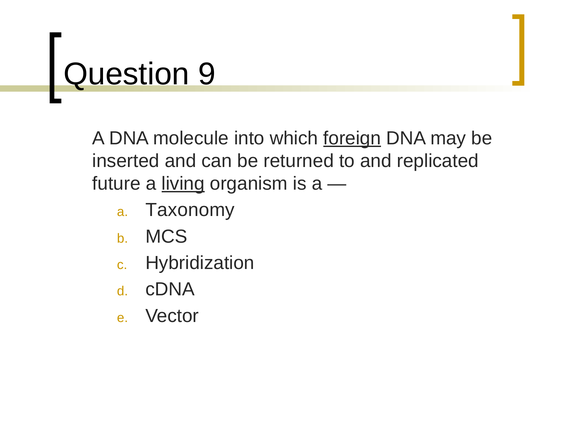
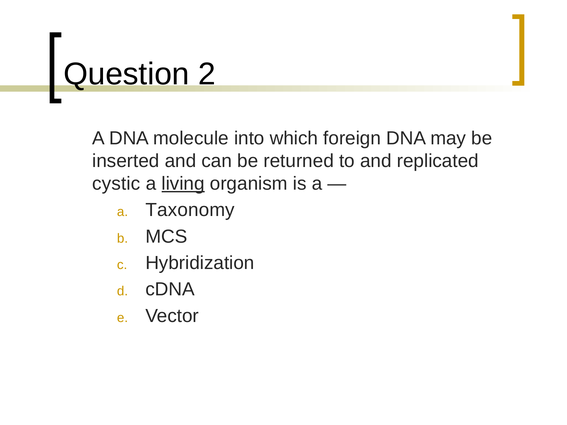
9: 9 -> 2 (207, 74)
foreign underline: present -> none (352, 138)
future: future -> cystic (116, 184)
